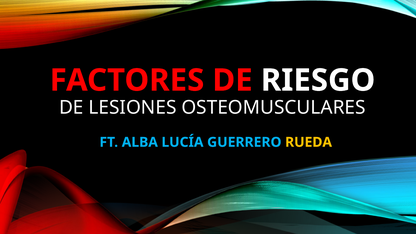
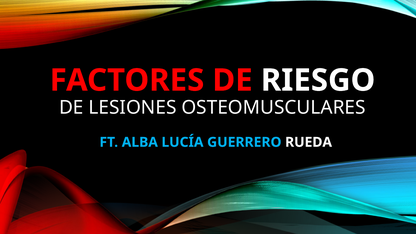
RUEDA colour: yellow -> white (309, 142)
